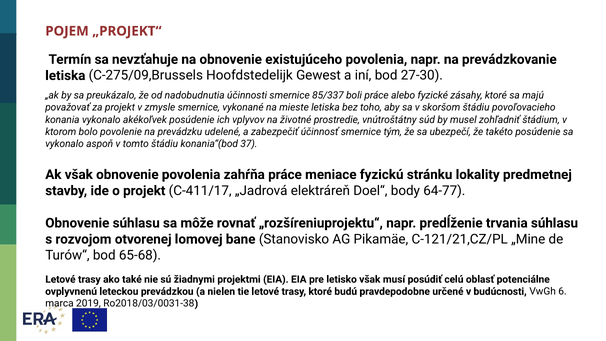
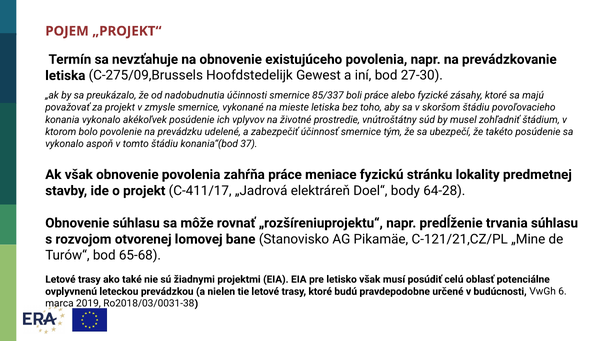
64-77: 64-77 -> 64-28 (444, 191)
